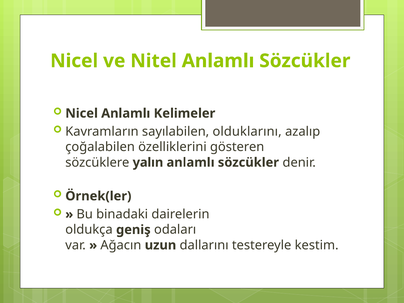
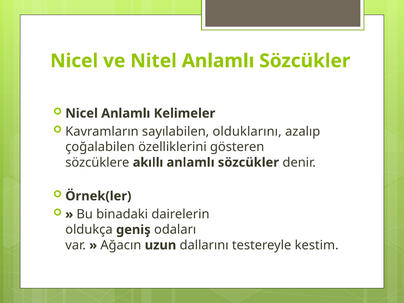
yalın: yalın -> akıllı (148, 162)
